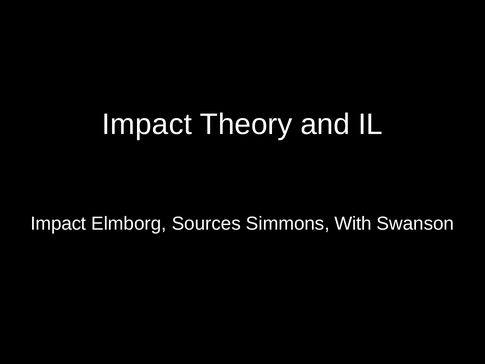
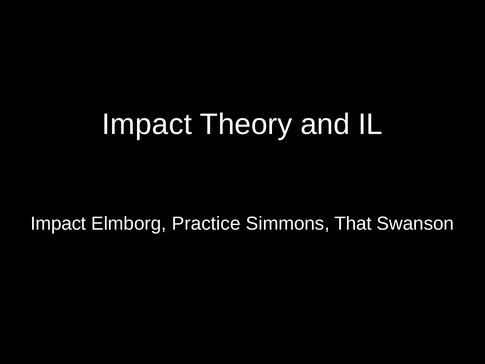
Sources: Sources -> Practice (206, 224)
With: With -> That (353, 224)
